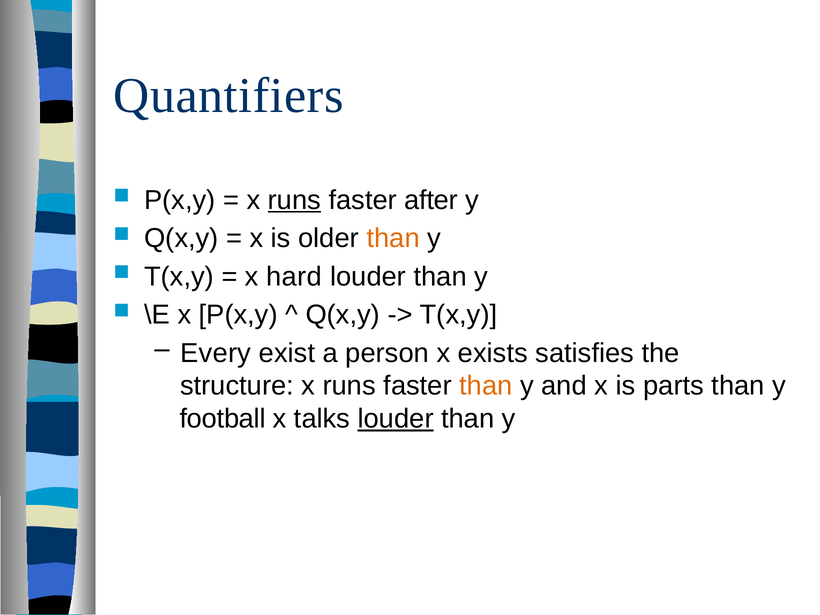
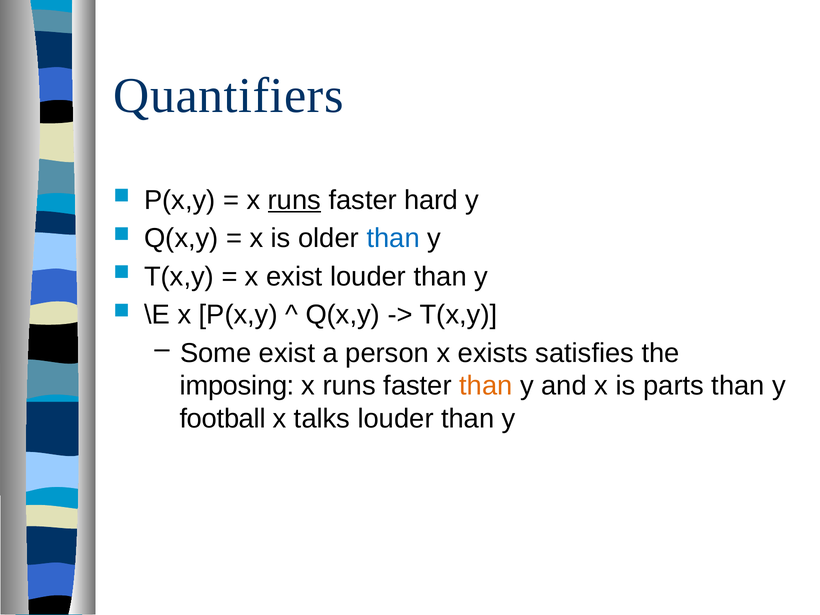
after: after -> hard (431, 200)
than colour: orange -> blue (393, 238)
x hard: hard -> exist (294, 277)
Every: Every -> Some (216, 353)
structure: structure -> imposing (237, 386)
louder underline: present -> none (396, 419)
